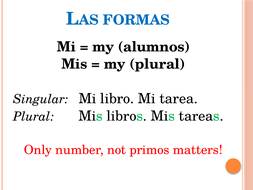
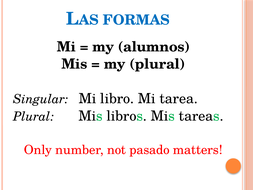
primos: primos -> pasado (149, 150)
